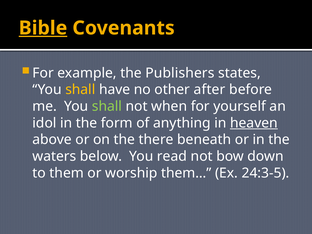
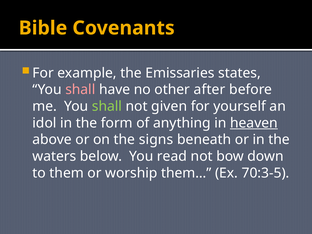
Bible underline: present -> none (43, 28)
Publishers: Publishers -> Emissaries (180, 73)
shall colour: yellow -> pink (80, 90)
when: when -> given (169, 106)
there: there -> signs (156, 140)
24:3-5: 24:3-5 -> 70:3-5 (265, 173)
